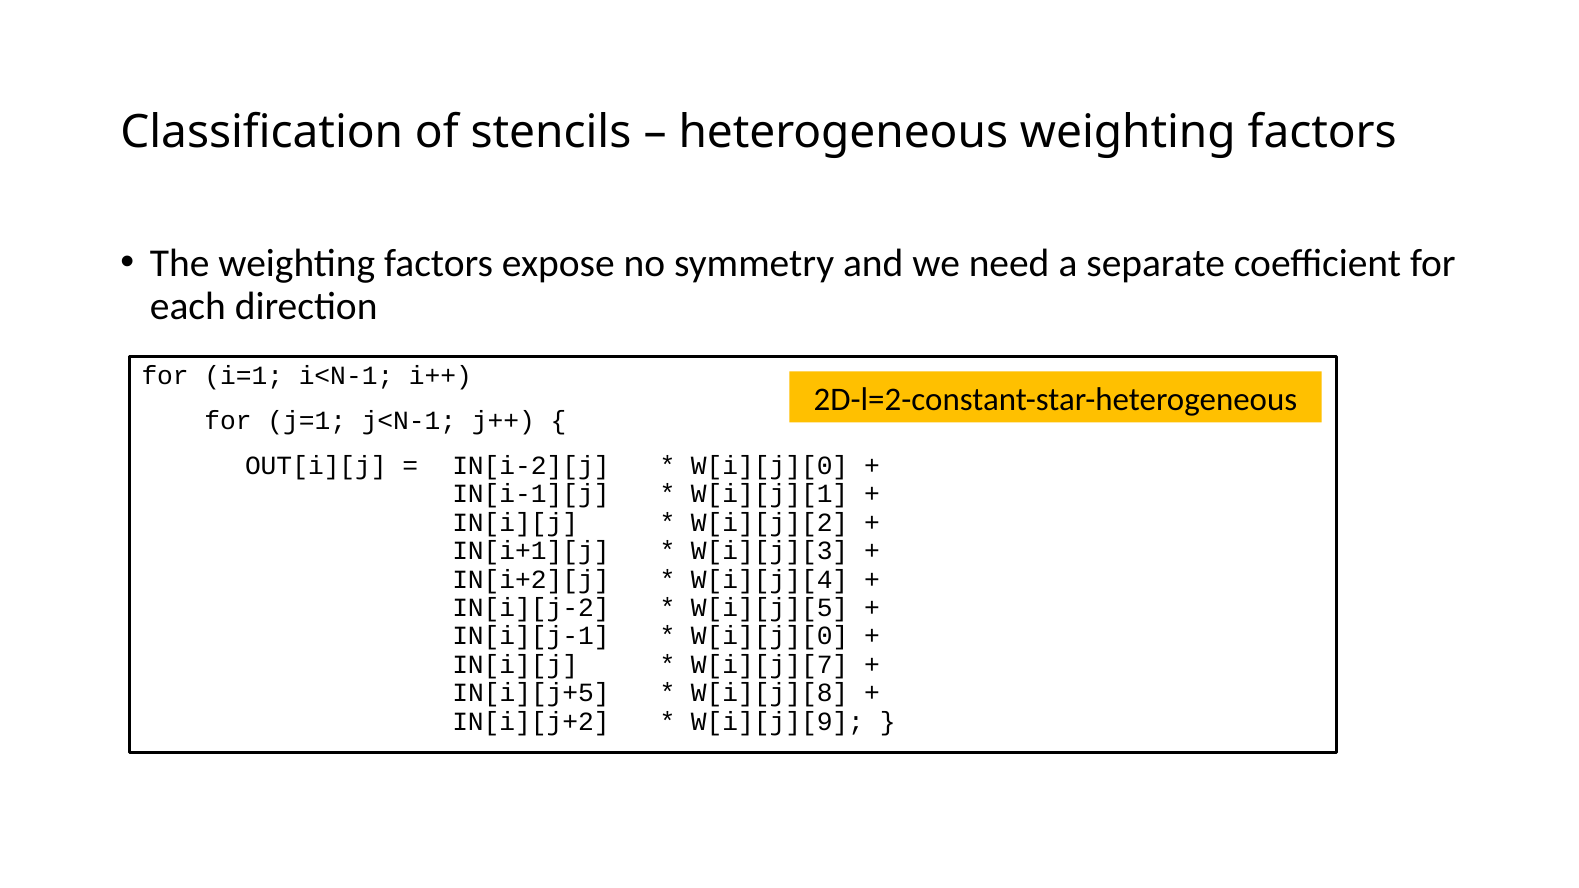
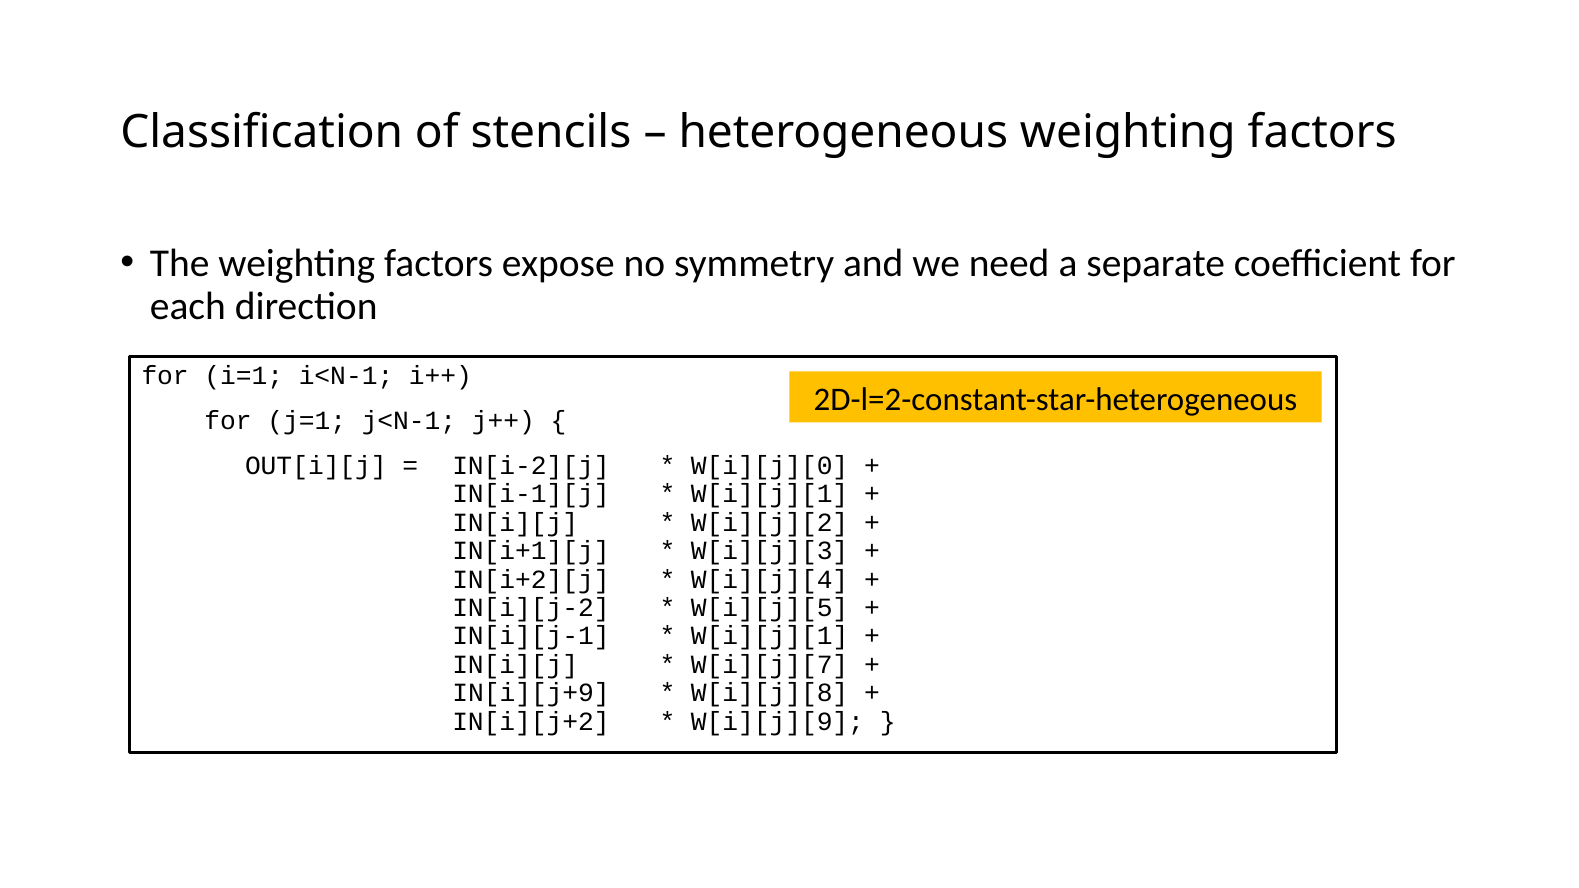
W[i][j][0: W[i][j][0 -> W[i][j][1 (770, 636)
IN[i][j+5: IN[i][j+5 -> IN[i][j+9 (531, 693)
